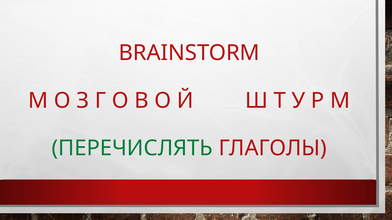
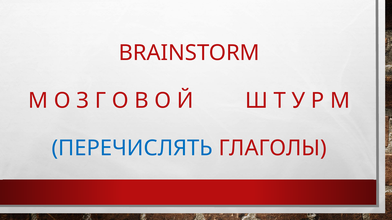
ПЕРЕЧИСЛЯТЬ colour: green -> blue (132, 148)
